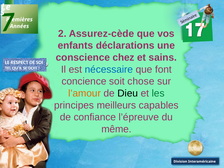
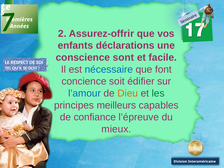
Assurez-cède: Assurez-cède -> Assurez-offrir (101, 34)
chez: chez -> sont (123, 57)
sains: sains -> facile (163, 57)
chose: chose -> édifier (141, 81)
l’amour colour: orange -> blue (85, 93)
Dieu colour: black -> orange (128, 93)
même: même -> mieux (116, 129)
